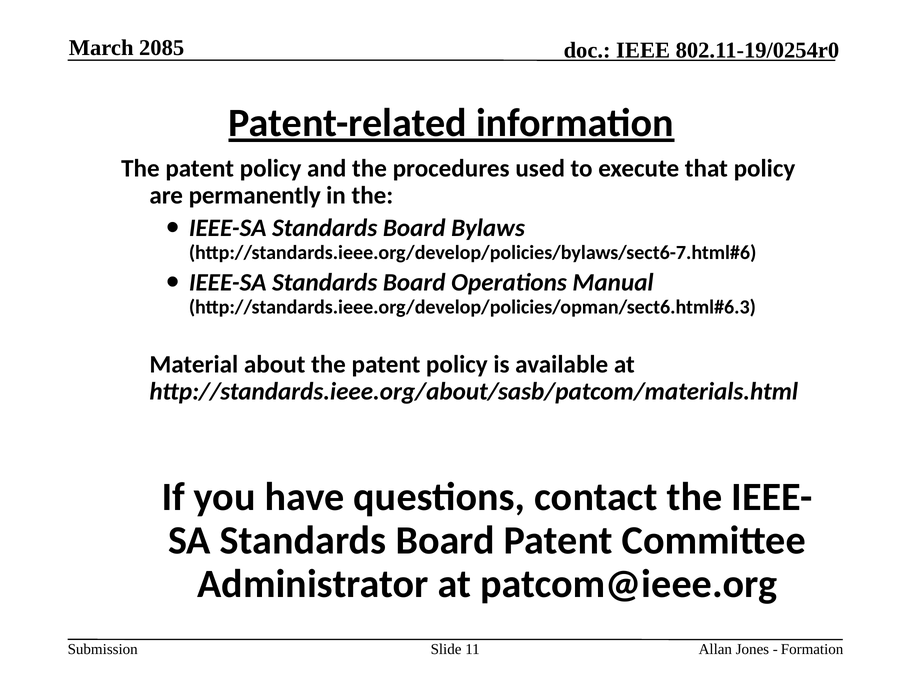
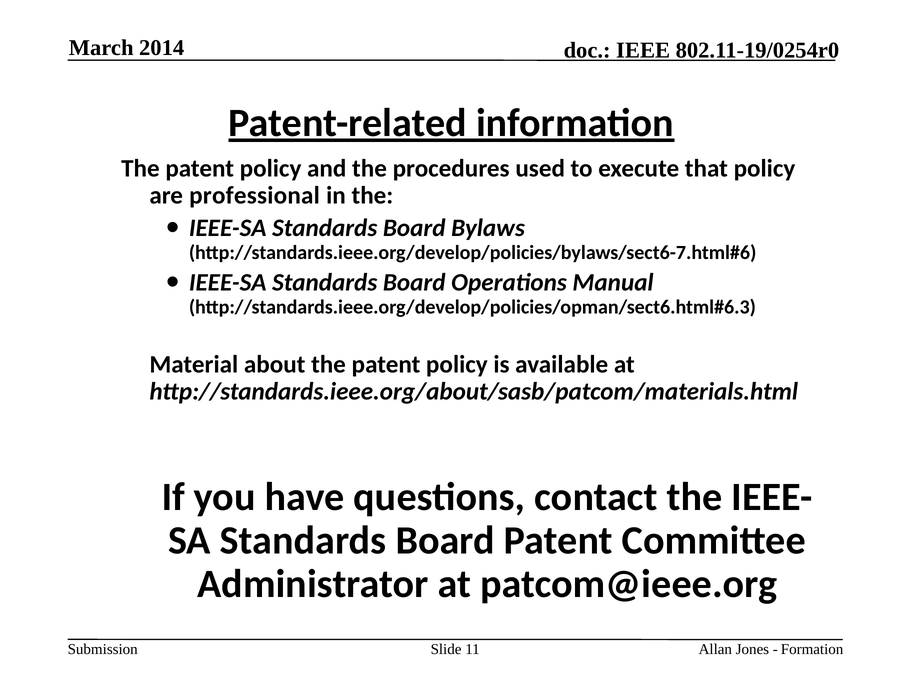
2085: 2085 -> 2014 (162, 48)
permanently: permanently -> professional (255, 196)
